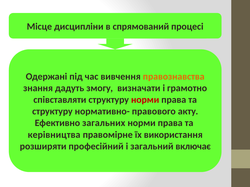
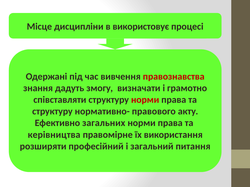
спрямований: спрямований -> використовує (141, 26)
правознавства colour: orange -> red (174, 77)
включає: включає -> питання (193, 147)
